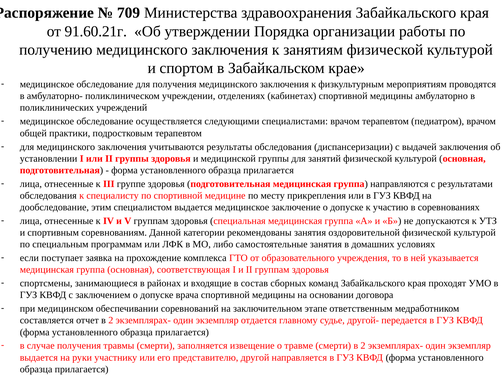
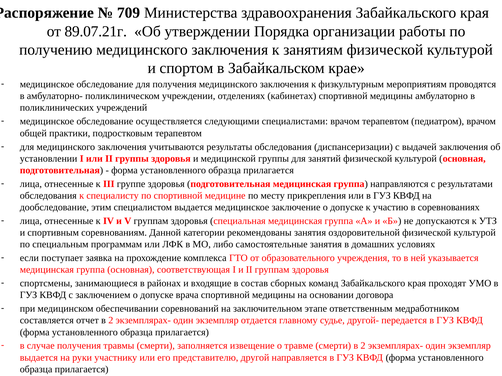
91.60.21г: 91.60.21г -> 89.07.21г (96, 31)
